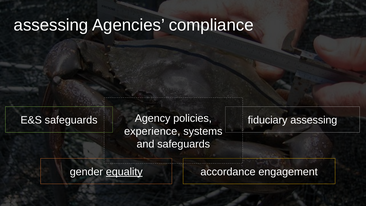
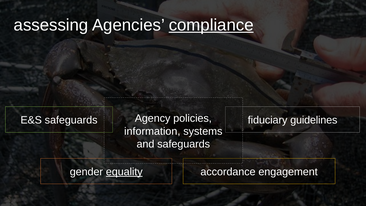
compliance underline: none -> present (211, 25)
fiduciary assessing: assessing -> guidelines (314, 120)
experience: experience -> information (152, 131)
